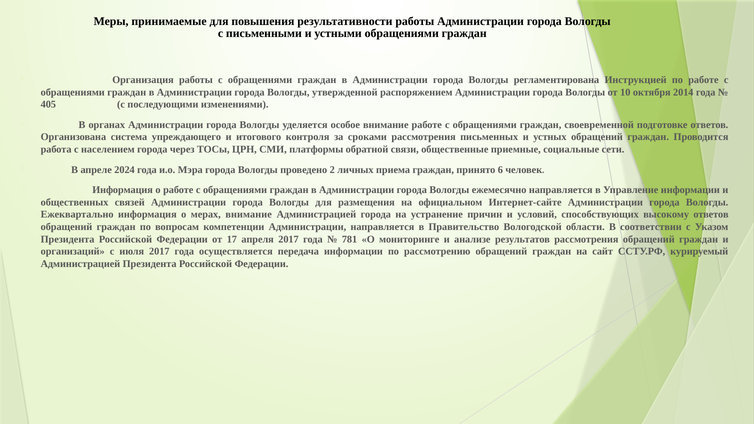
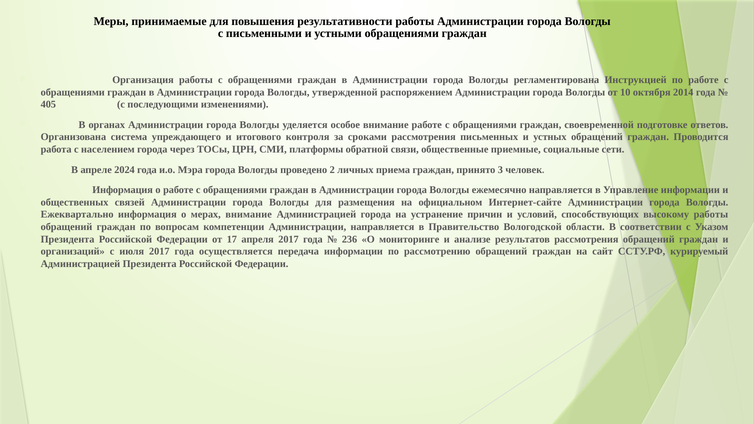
6: 6 -> 3 (500, 170)
высокому ответов: ответов -> работы (711, 215)
781: 781 -> 236 (350, 239)
